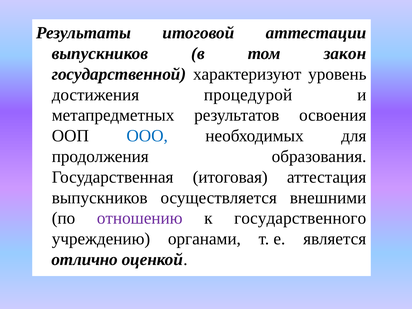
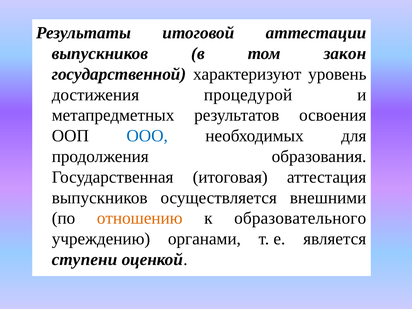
отношению colour: purple -> orange (140, 218)
государственного: государственного -> образовательного (300, 218)
отлично: отлично -> ступени (85, 259)
